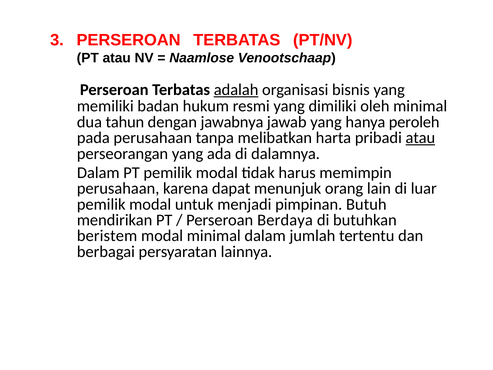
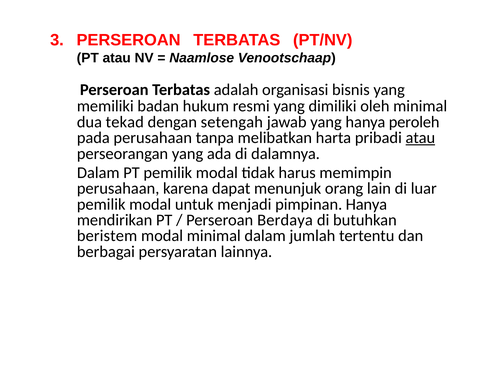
adalah underline: present -> none (236, 90)
tahun: tahun -> tekad (125, 122)
jawabnya: jawabnya -> setengah (232, 122)
pimpinan Butuh: Butuh -> Hanya (366, 204)
